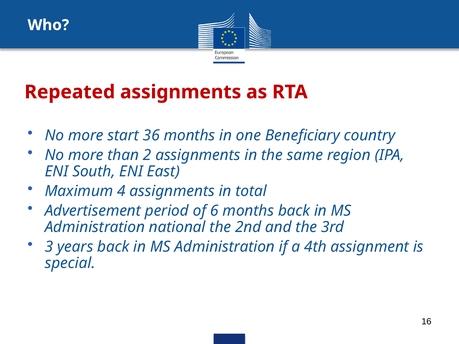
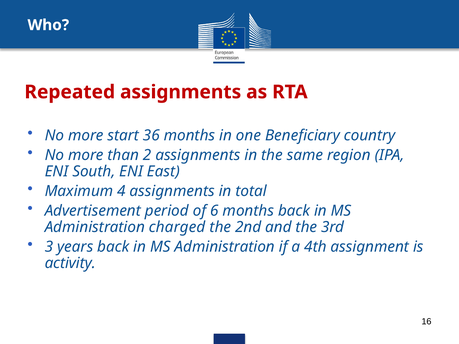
national: national -> charged (177, 227)
special: special -> activity (70, 263)
